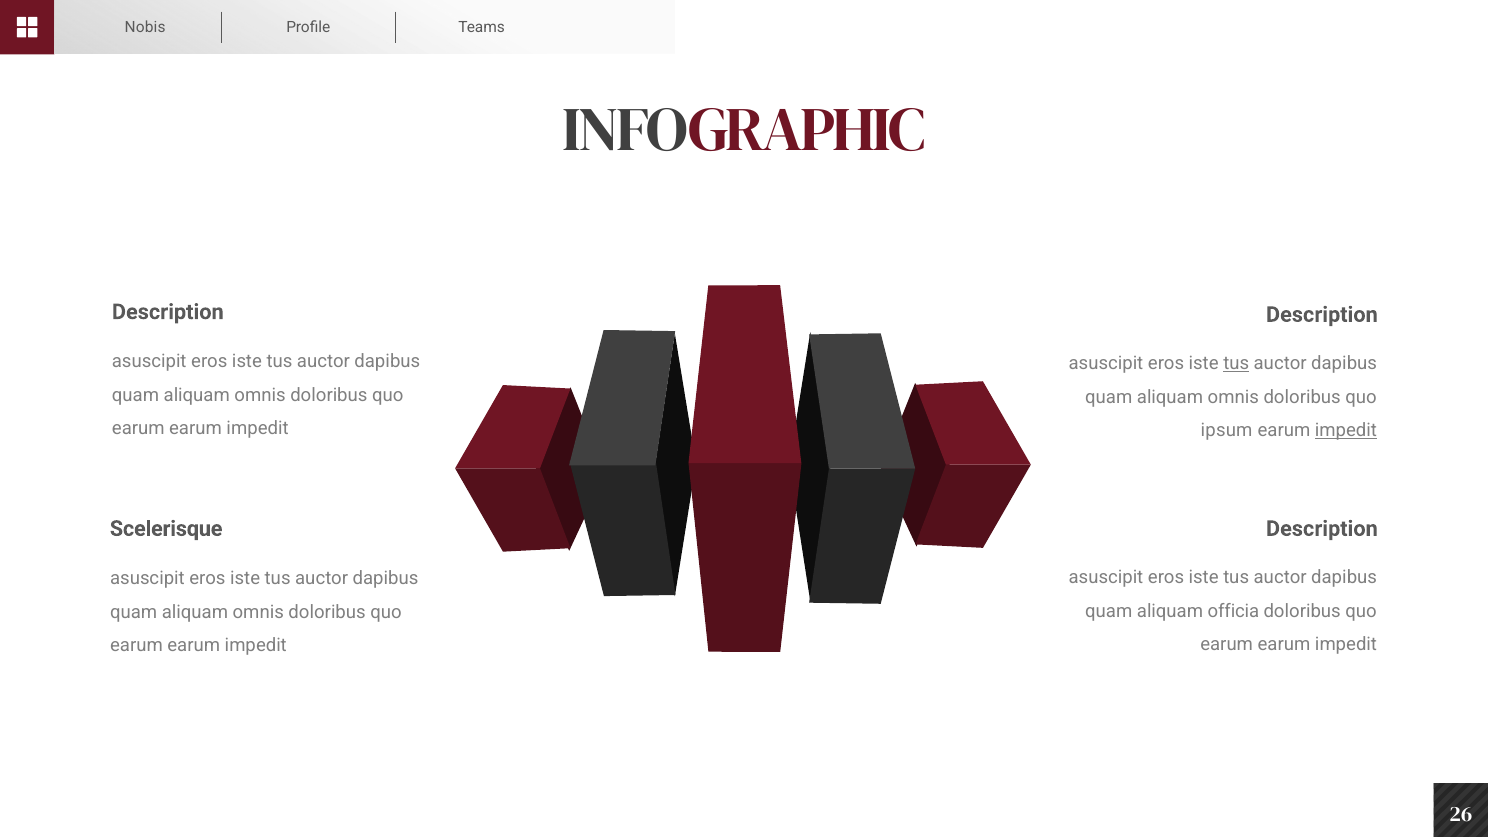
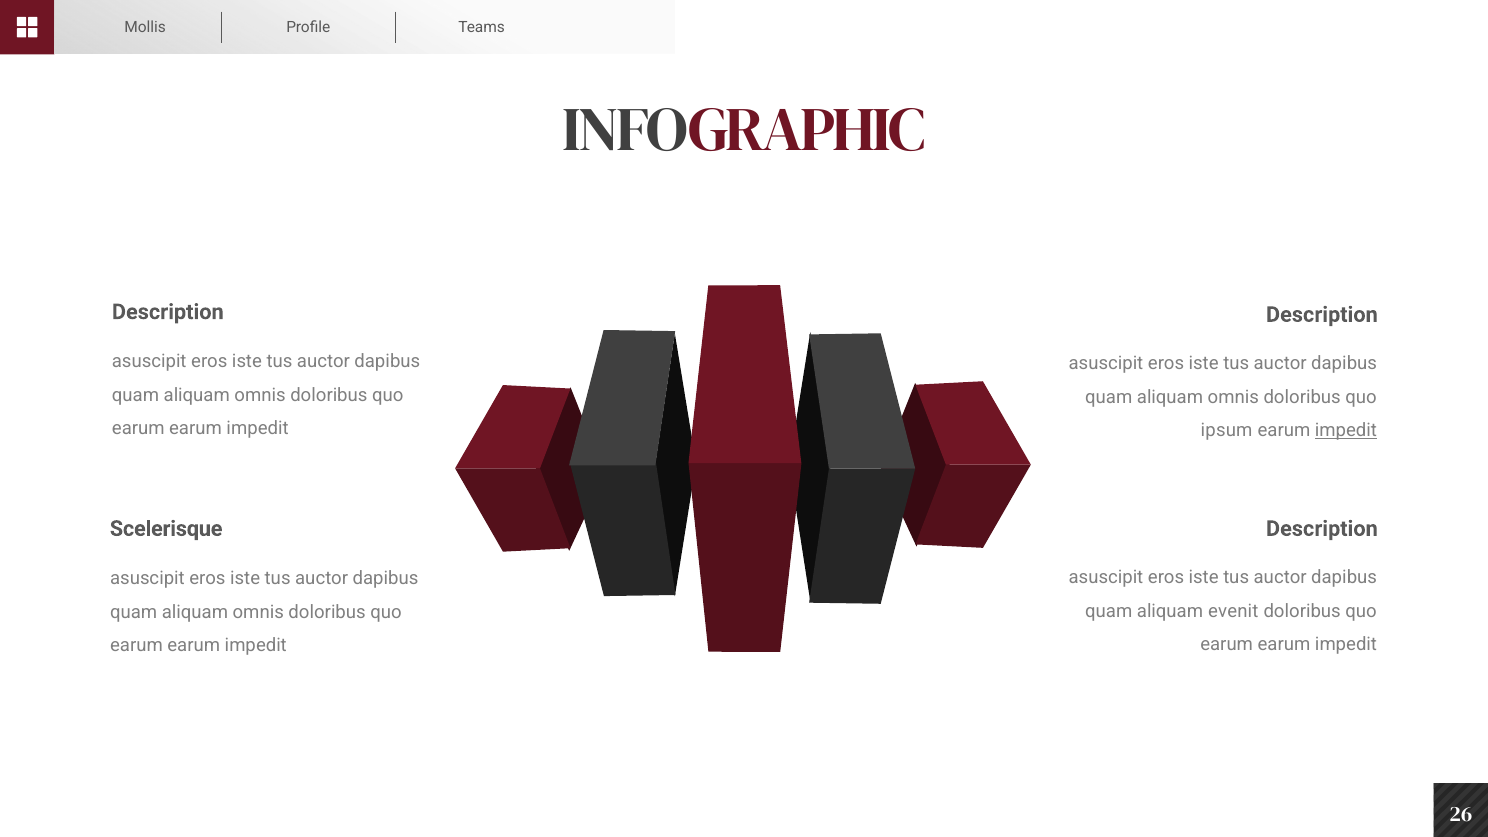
Nobis: Nobis -> Mollis (145, 28)
tus underline: present -> none (1236, 364)
officia: officia -> evenit (1233, 611)
